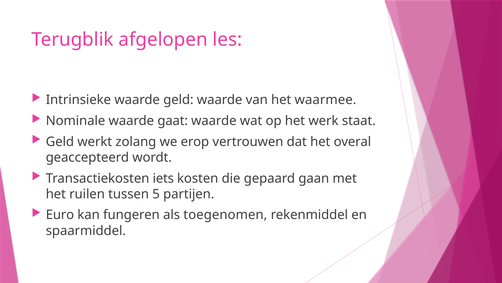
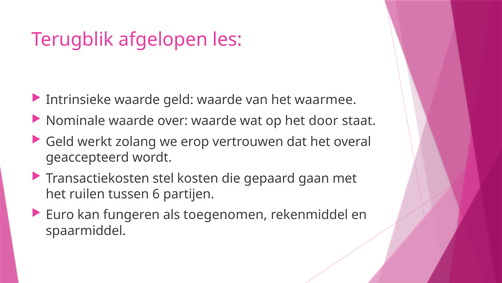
gaat: gaat -> over (173, 120)
werk: werk -> door (323, 120)
iets: iets -> stel (163, 178)
5: 5 -> 6 (156, 194)
